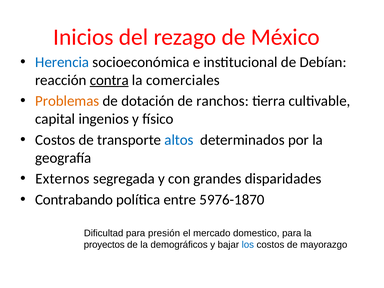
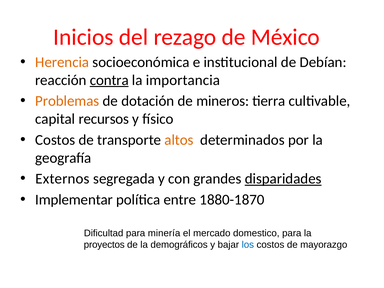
Herencia colour: blue -> orange (62, 62)
comerciales: comerciales -> importancia (183, 80)
ranchos: ranchos -> mineros (223, 101)
ingenios: ingenios -> recursos (104, 119)
altos colour: blue -> orange (179, 140)
disparidades underline: none -> present (283, 179)
Contrabando: Contrabando -> Implementar (74, 200)
5976-1870: 5976-1870 -> 1880-1870 (232, 200)
presión: presión -> minería (164, 233)
